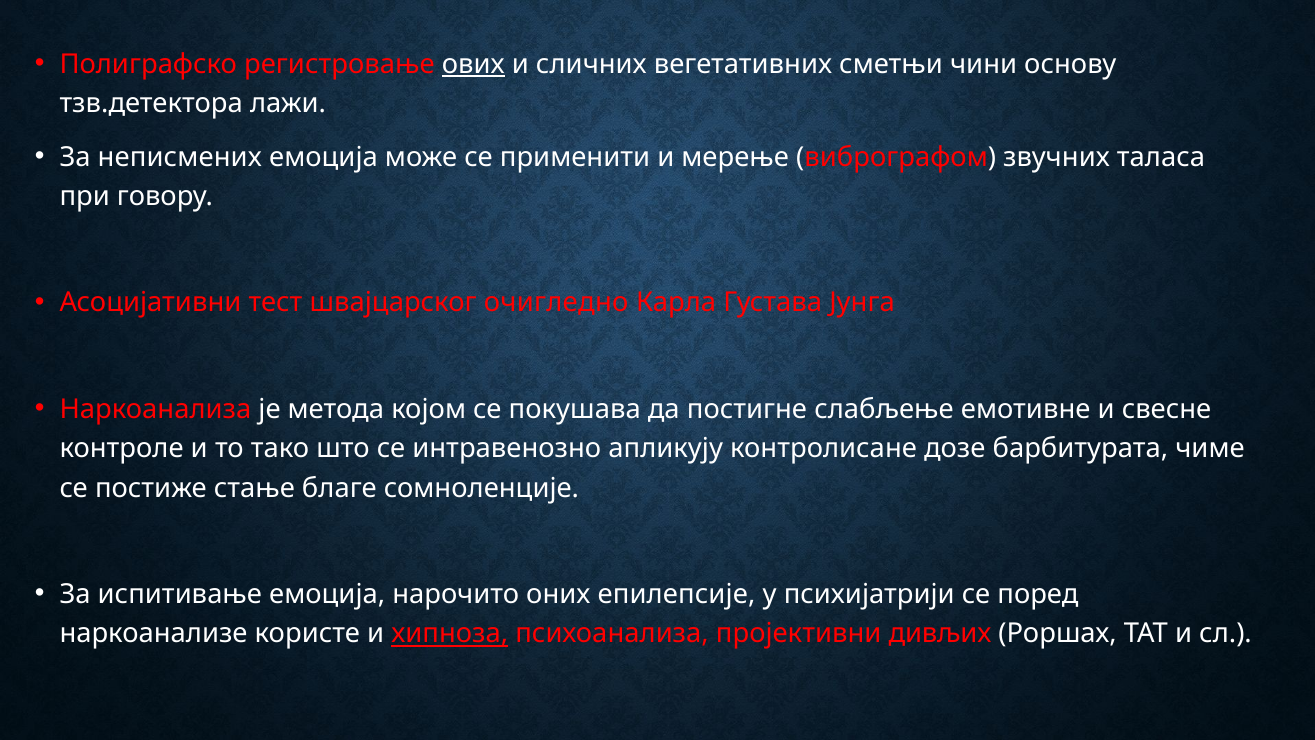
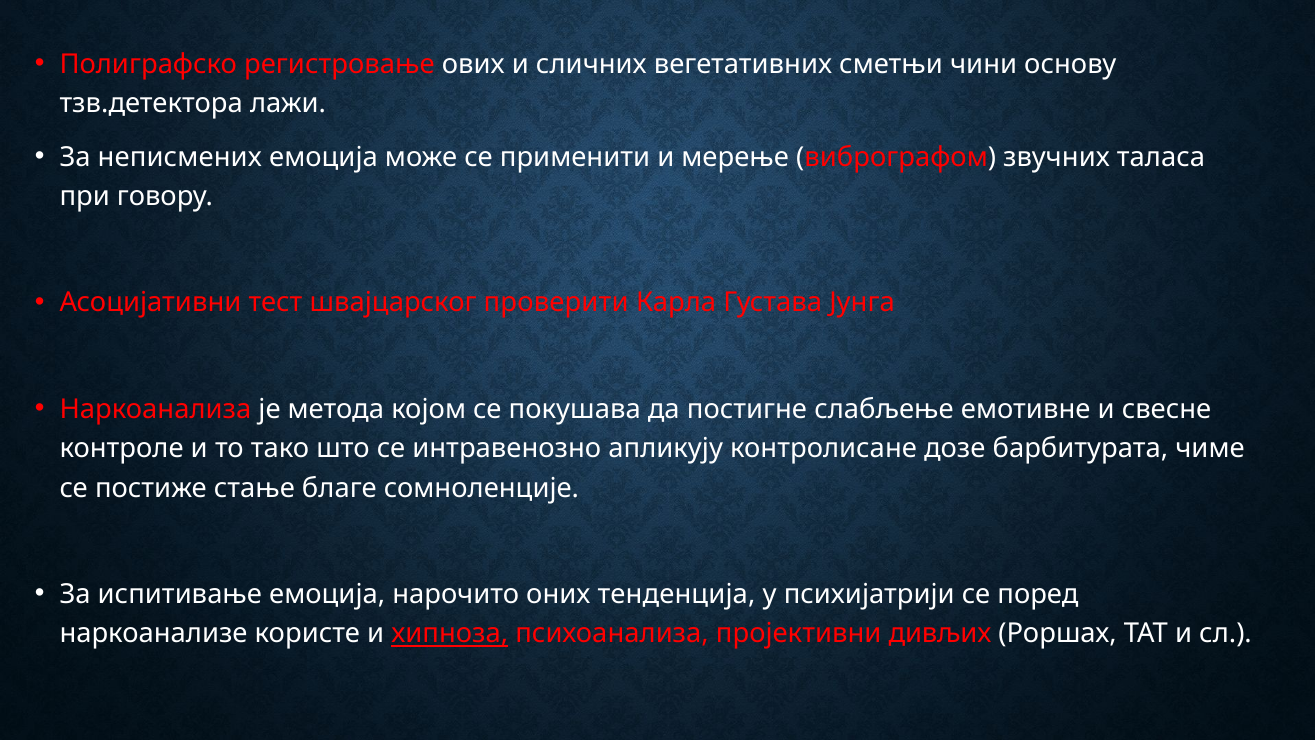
ових underline: present -> none (473, 64)
очигледно: очигледно -> проверити (556, 303)
епилепсије: епилепсије -> тенденција (676, 594)
